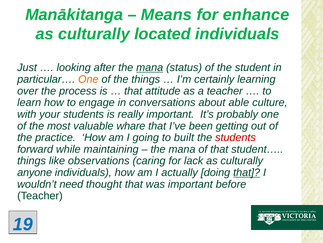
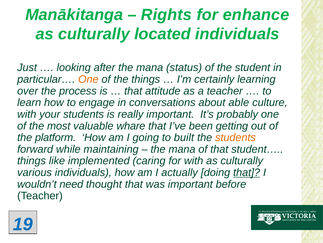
Means: Means -> Rights (166, 15)
mana underline: present -> none (150, 67)
practice: practice -> platform (56, 137)
students colour: red -> orange (235, 137)
observations: observations -> implemented (99, 160)
for lack: lack -> with (194, 160)
anyone: anyone -> various (35, 172)
